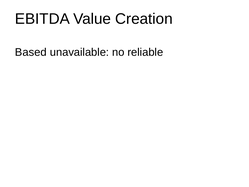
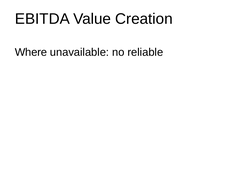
Based: Based -> Where (31, 52)
